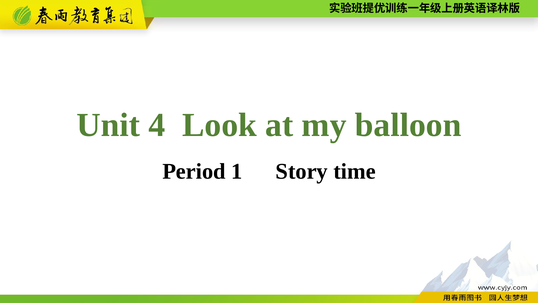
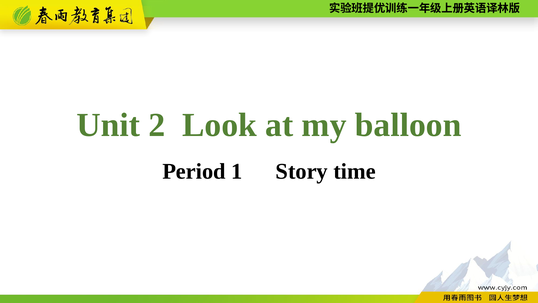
4: 4 -> 2 (157, 125)
